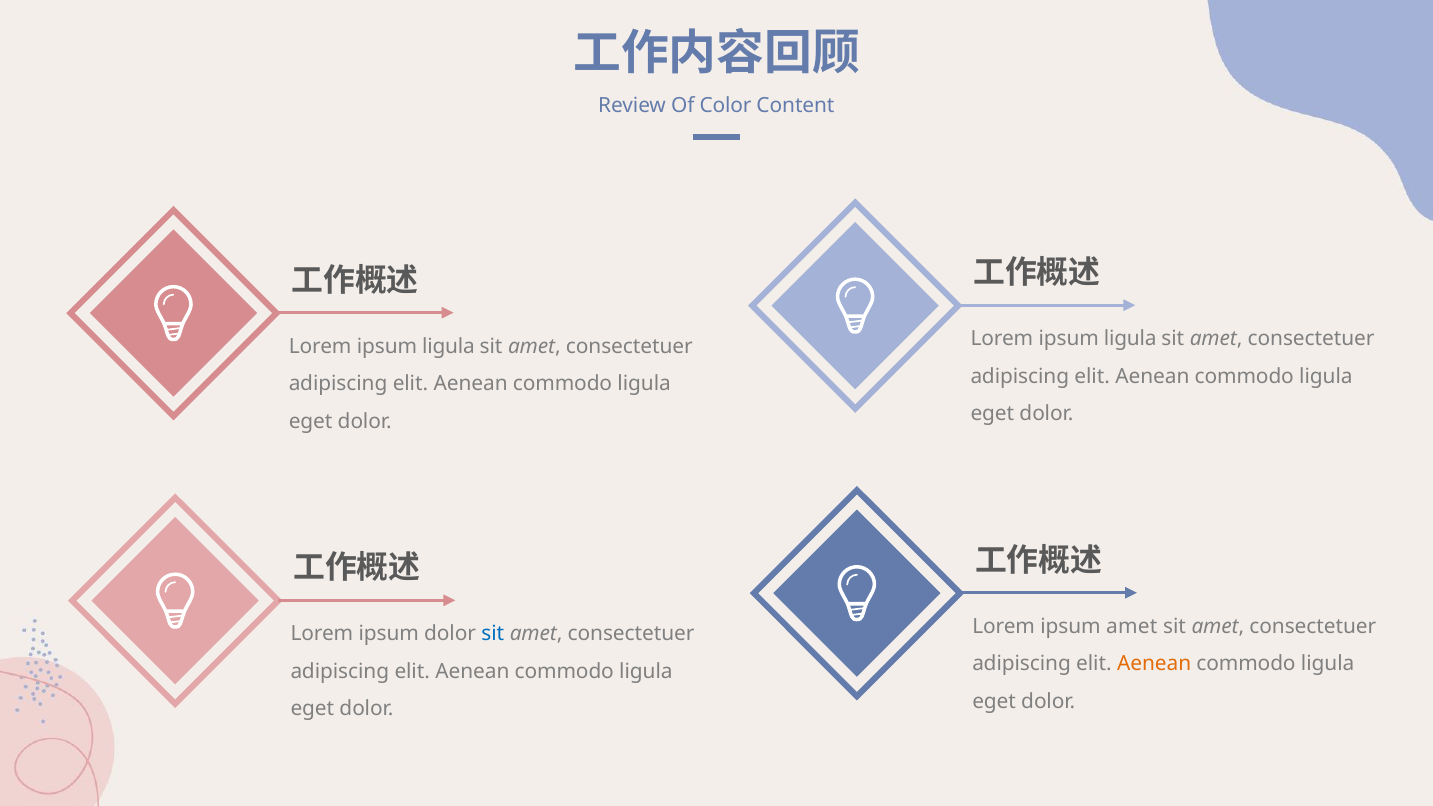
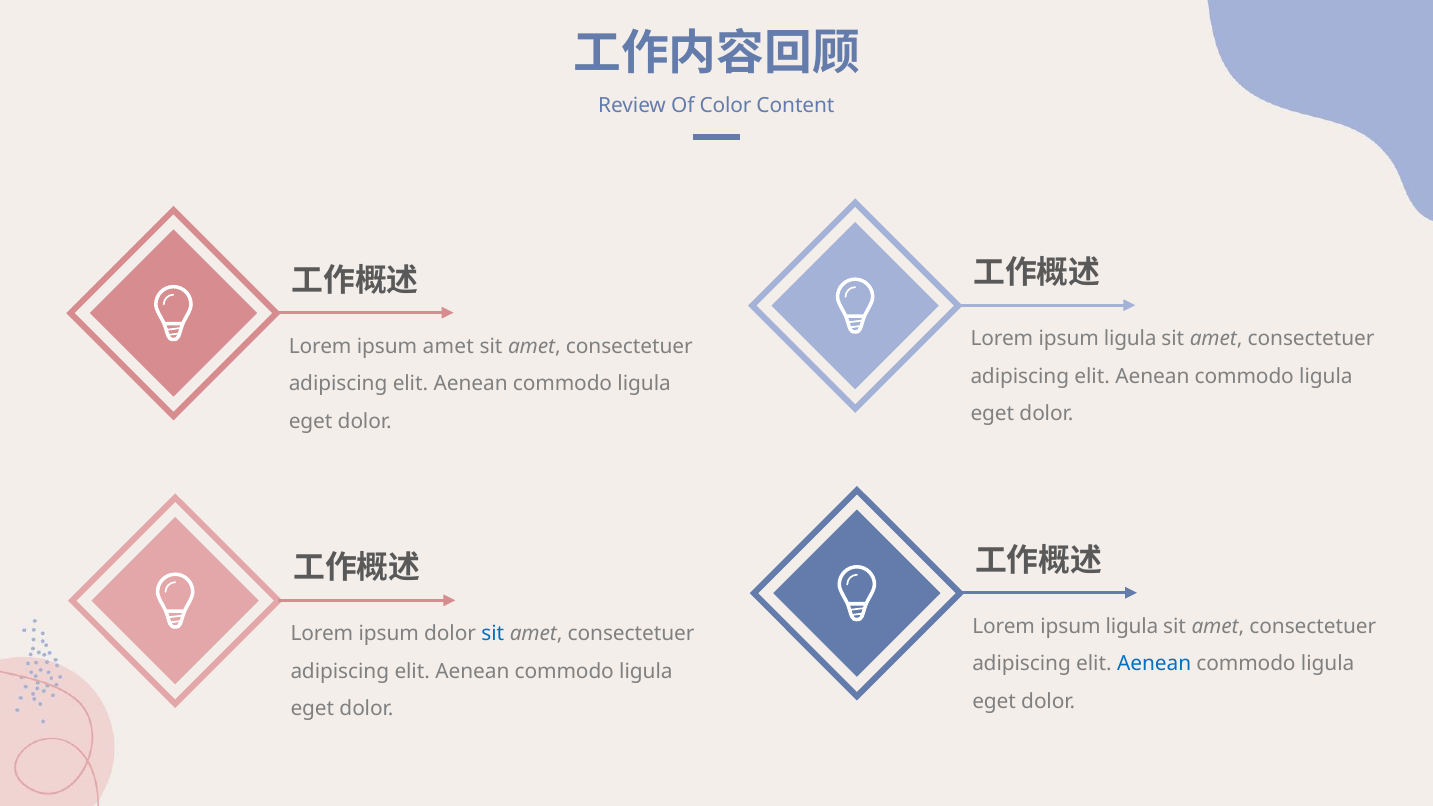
ligula: ligula -> amet (448, 346)
amet: amet -> ligula (1132, 626)
Aenean colour: orange -> blue (1154, 664)
